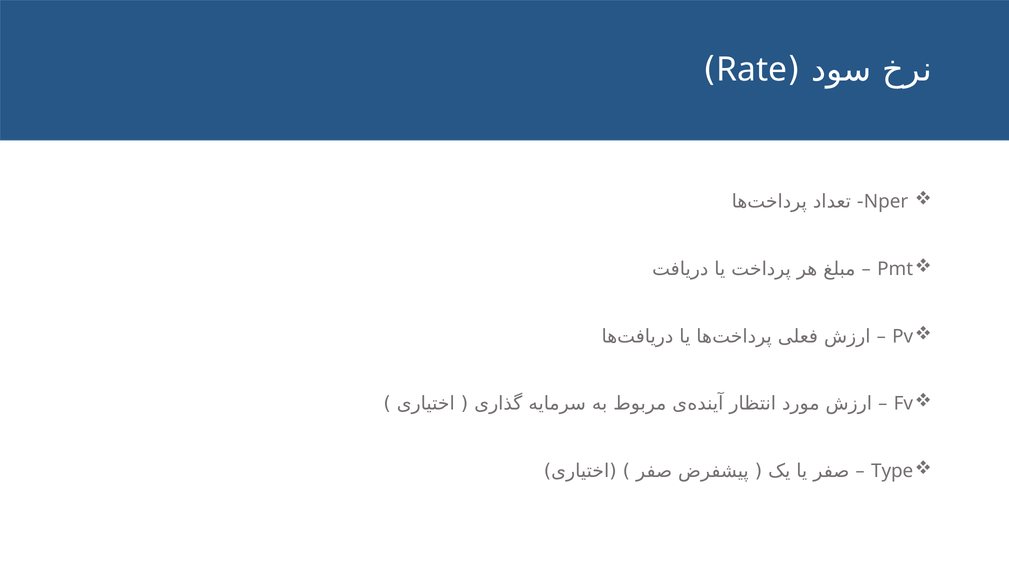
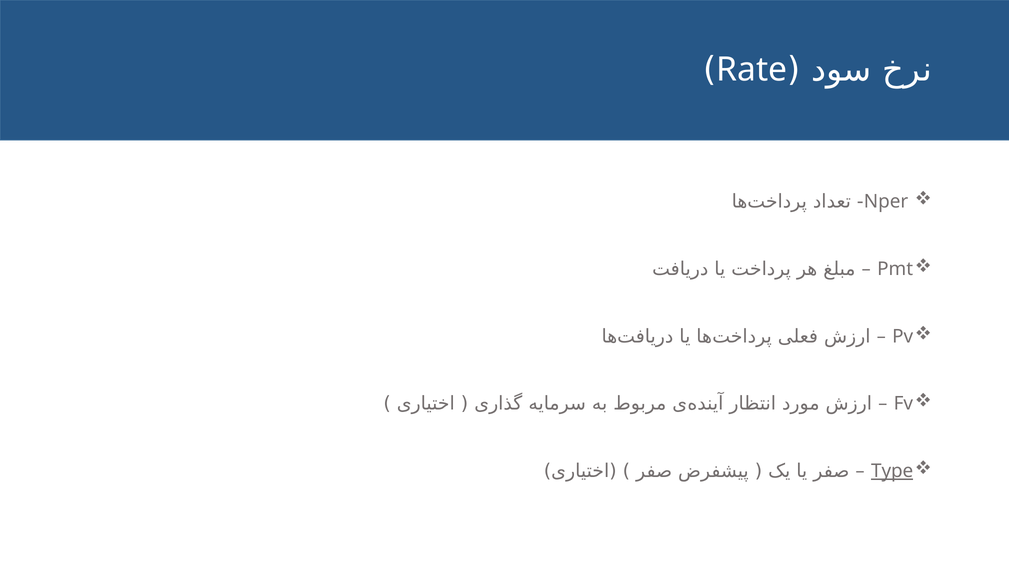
Type underline: none -> present (892, 471)
